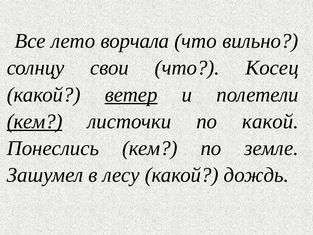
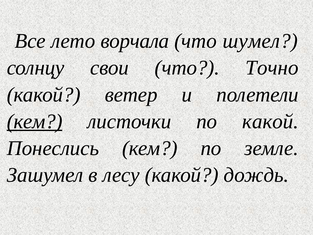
вильно: вильно -> шумел (260, 41)
Косец: Косец -> Точно (272, 68)
ветер underline: present -> none (131, 95)
